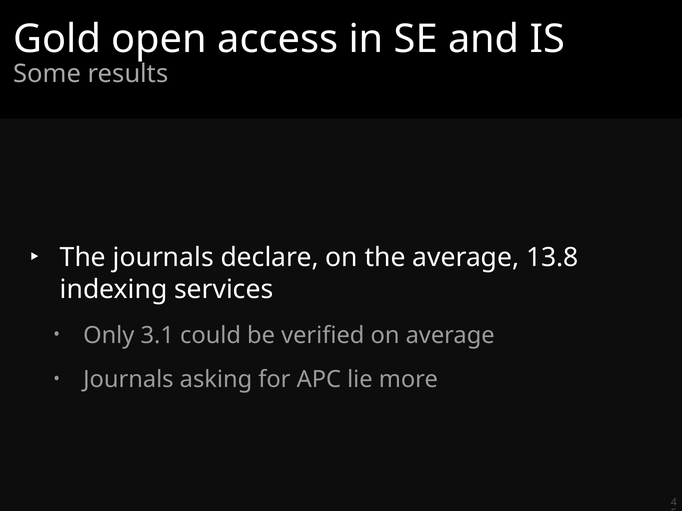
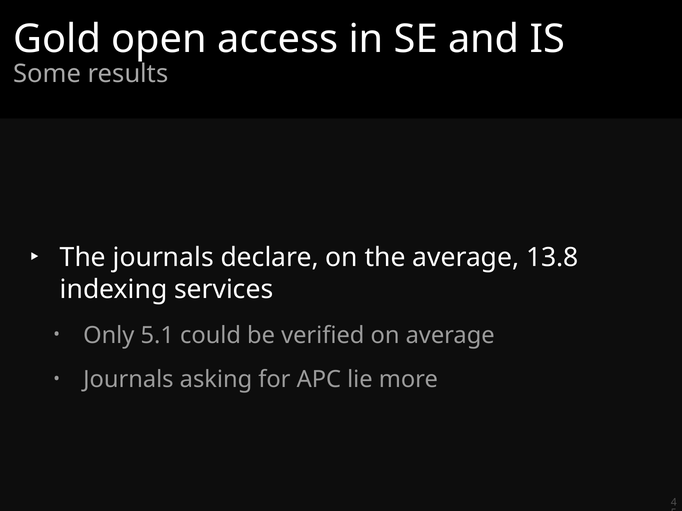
3.1: 3.1 -> 5.1 (157, 336)
